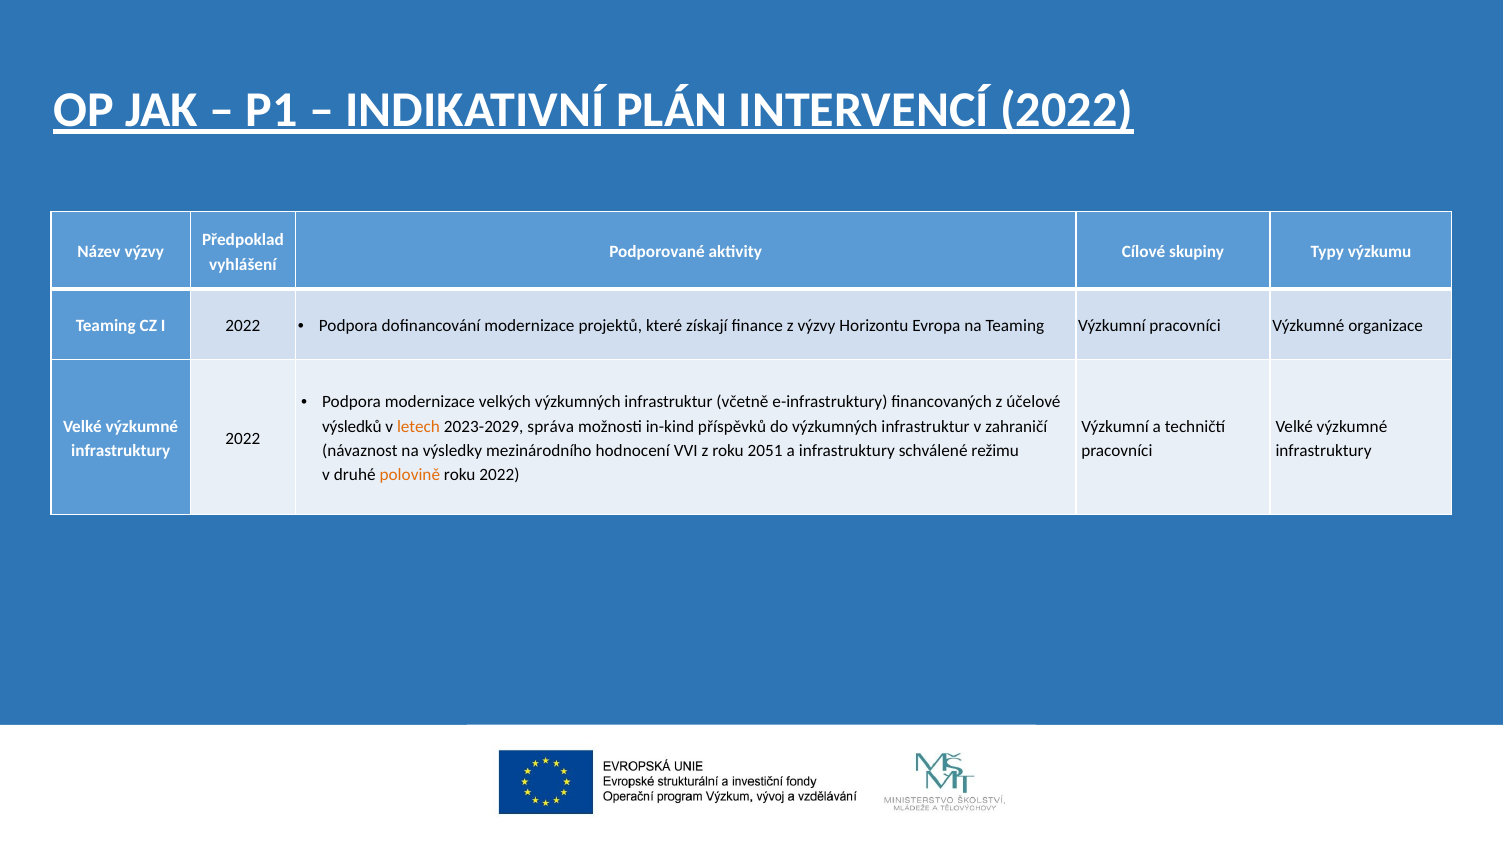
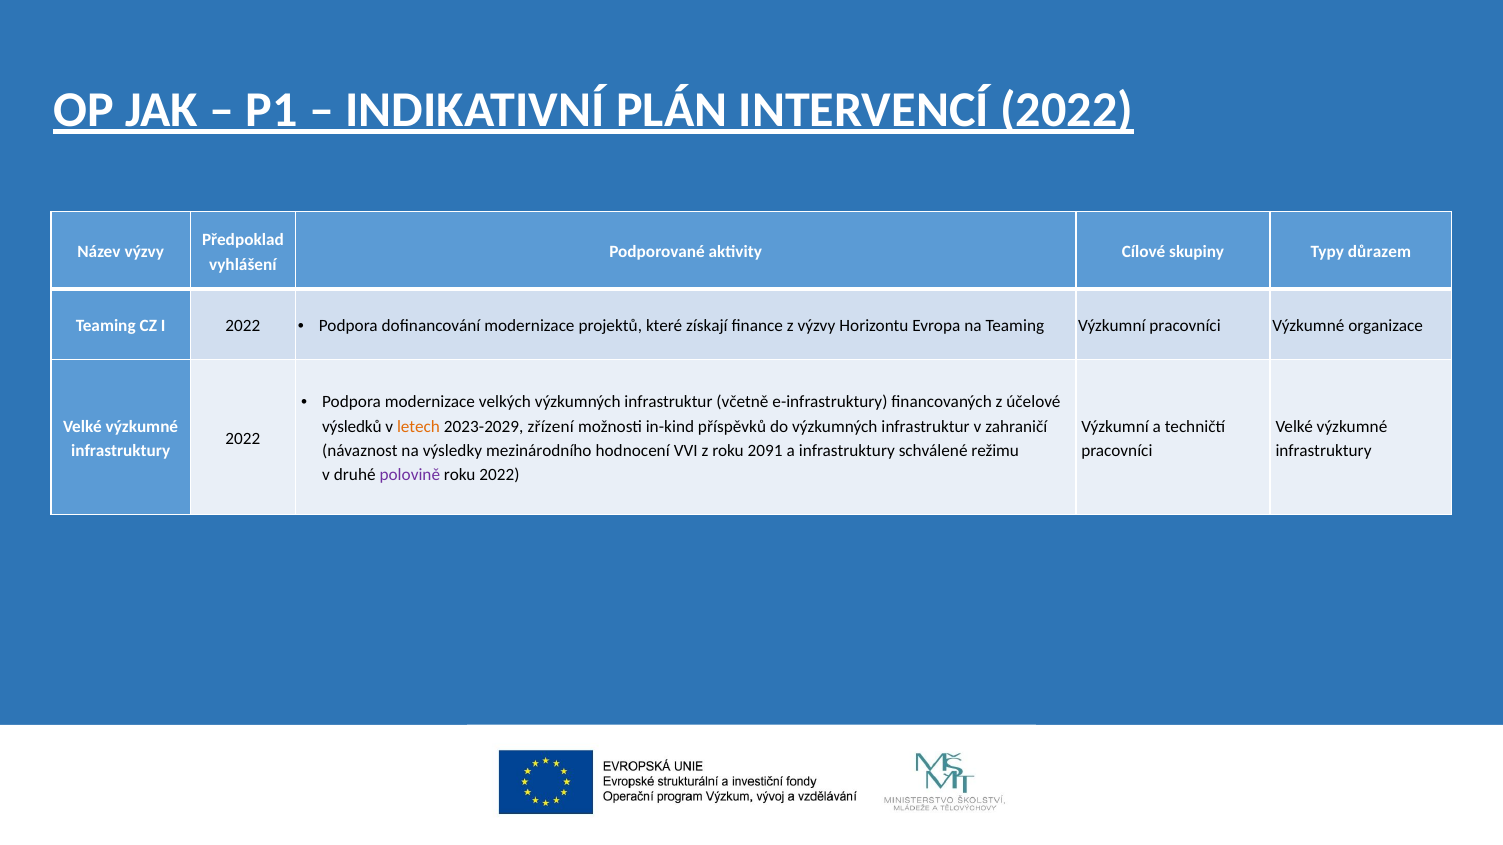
výzkumu: výzkumu -> důrazem (1379, 252)
správa: správa -> zřízení (551, 427)
2051: 2051 -> 2091 (765, 451)
polovině colour: orange -> purple (410, 476)
